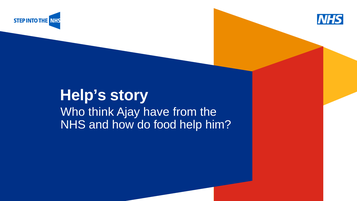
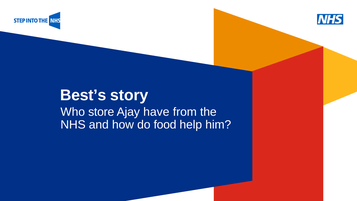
Help’s: Help’s -> Best’s (83, 95)
think: think -> store (101, 112)
